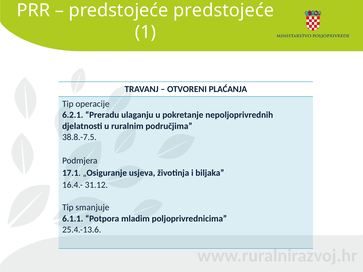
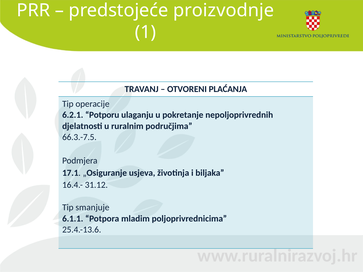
predstojeće predstojeće: predstojeće -> proizvodnje (224, 10)
Preradu: Preradu -> Potporu (102, 115)
38.8.-7.5: 38.8.-7.5 -> 66.3.-7.5 (79, 137)
